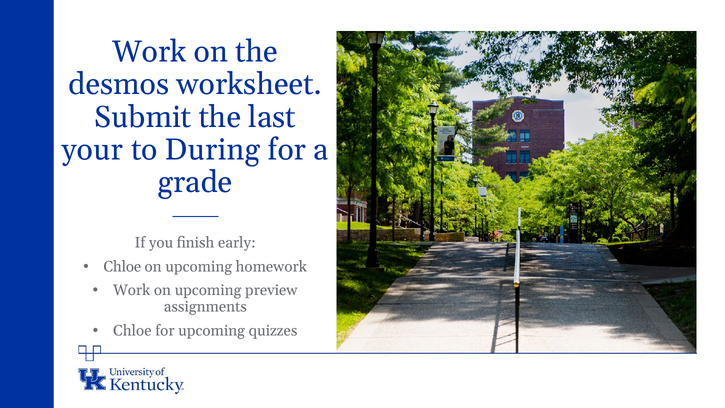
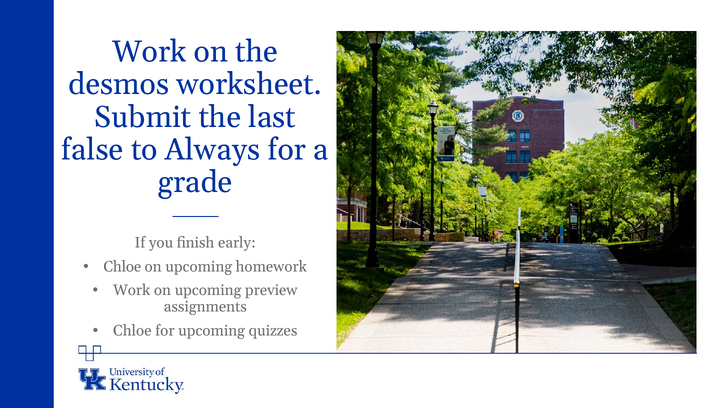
your: your -> false (92, 150)
During: During -> Always (213, 150)
